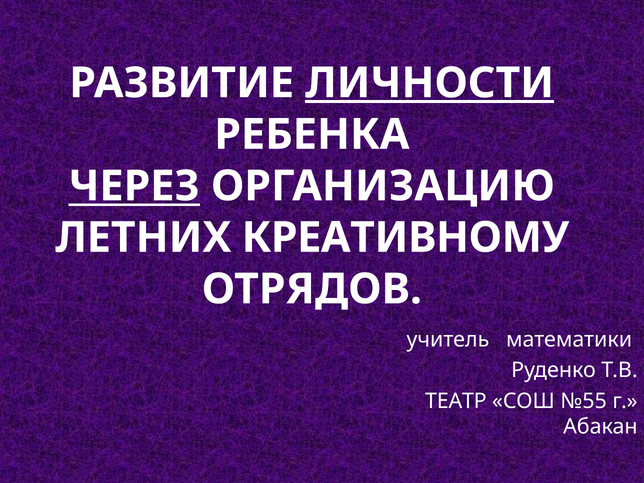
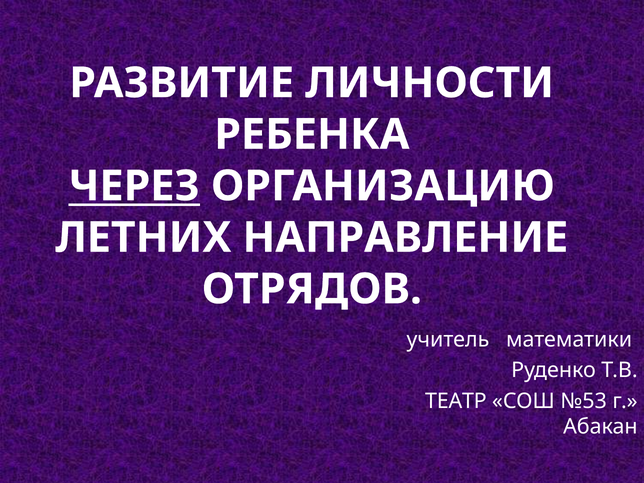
ЛИЧНОСТИ underline: present -> none (430, 83)
КРЕАТИВНОМУ: КРЕАТИВНОМУ -> НАПРАВЛЕНИЕ (405, 238)
№55: №55 -> №53 (584, 401)
